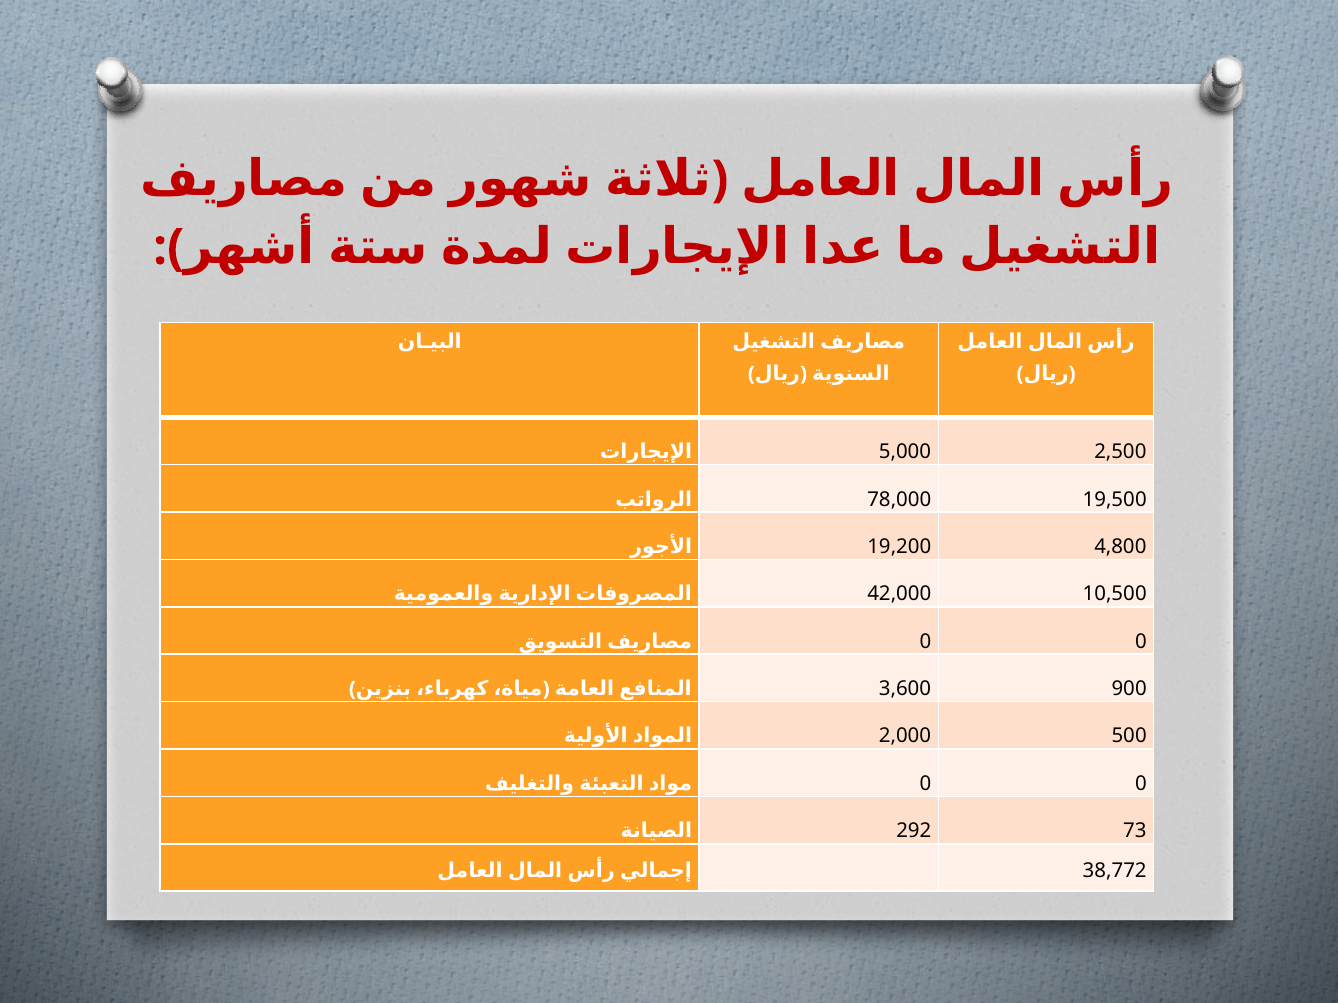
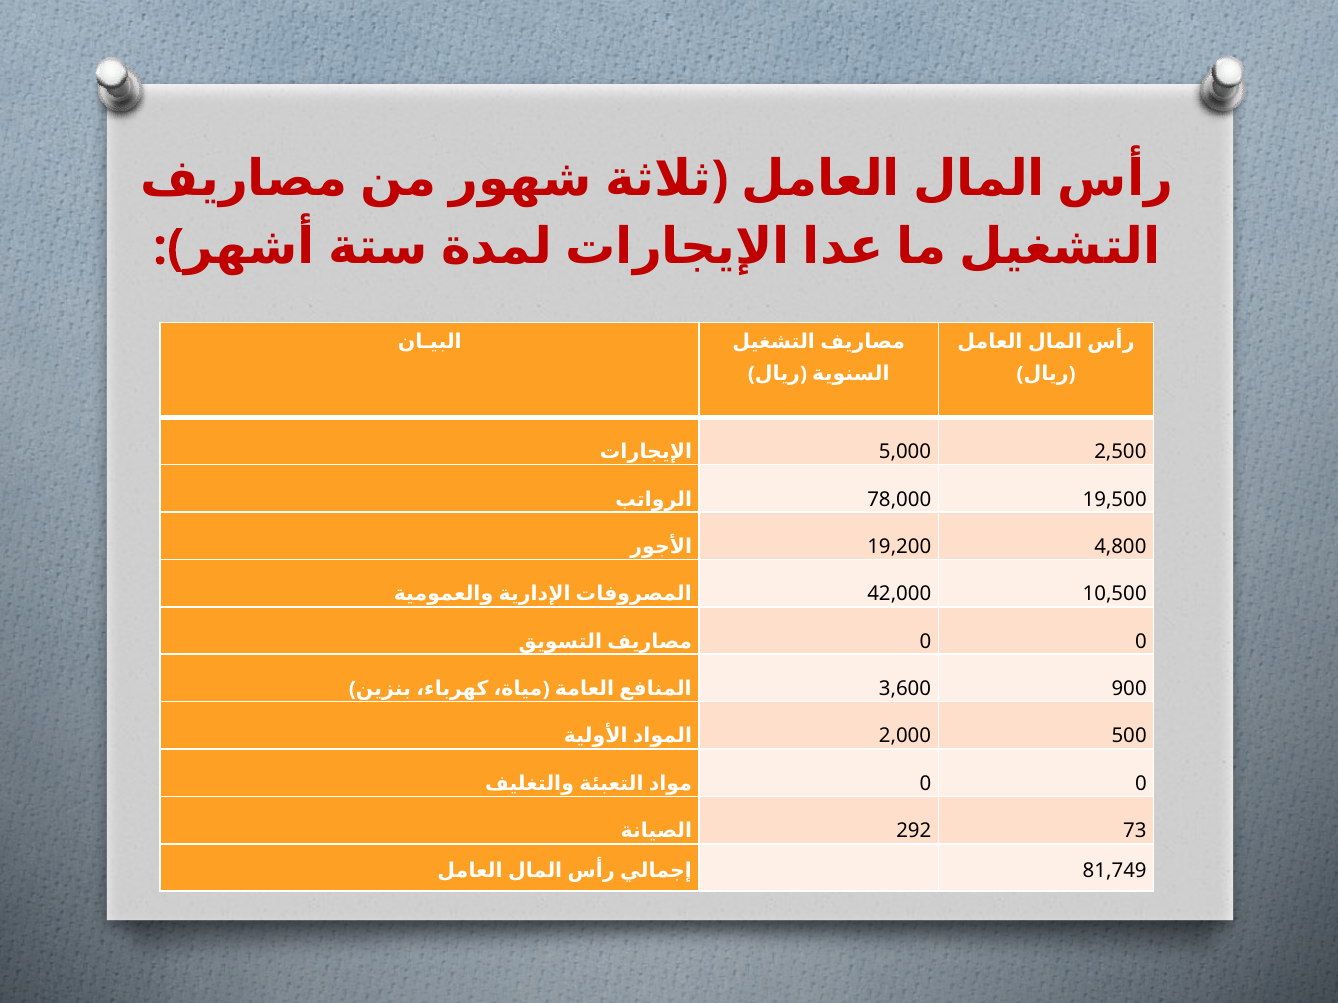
38,772: 38,772 -> 81,749 (1115, 871)
